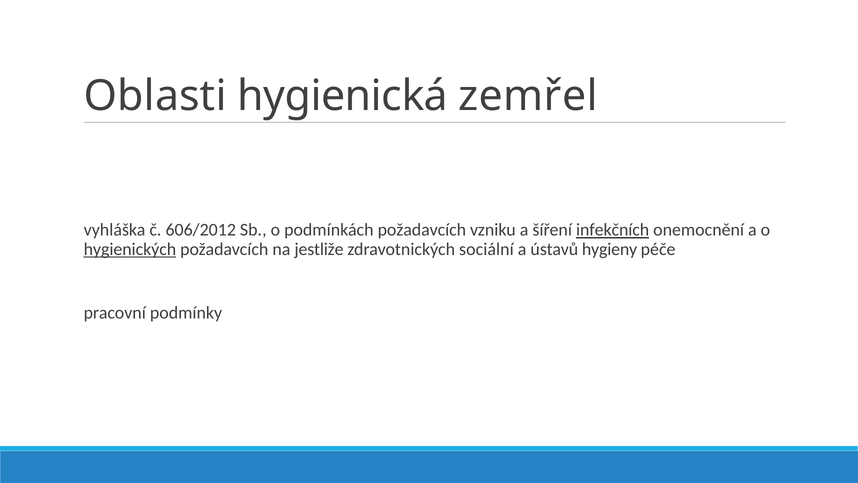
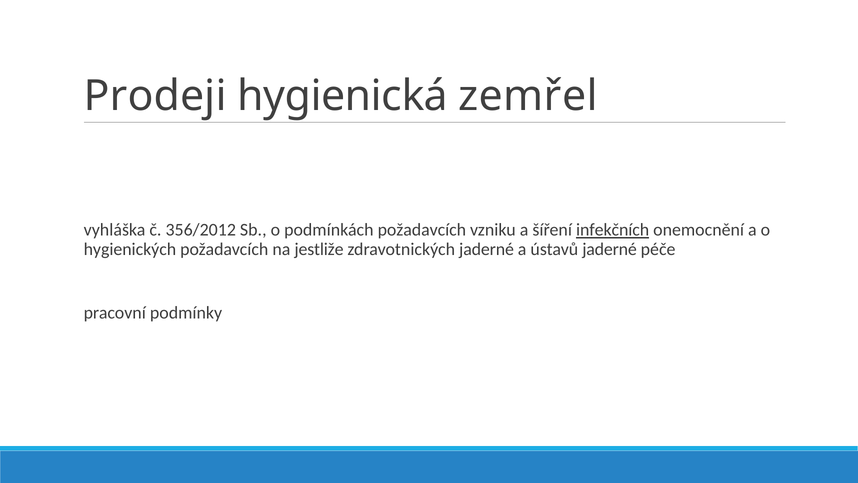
Oblasti: Oblasti -> Prodeji (155, 96)
606/2012: 606/2012 -> 356/2012 (201, 230)
hygienických underline: present -> none (130, 249)
zdravotnických sociální: sociální -> jaderné (487, 249)
ústavů hygieny: hygieny -> jaderné (610, 249)
